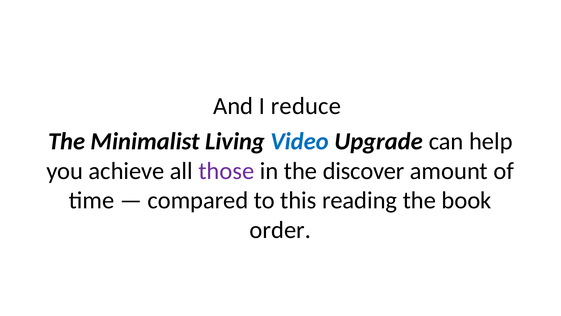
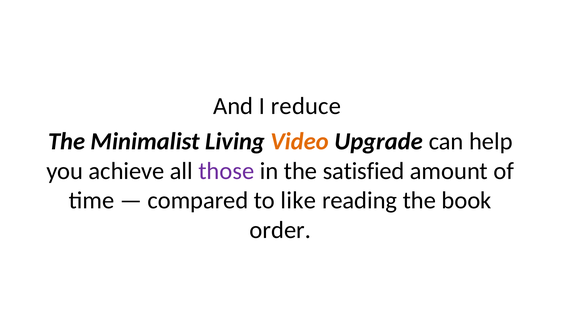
Video colour: blue -> orange (300, 141)
discover: discover -> satisfied (364, 171)
this: this -> like (298, 200)
